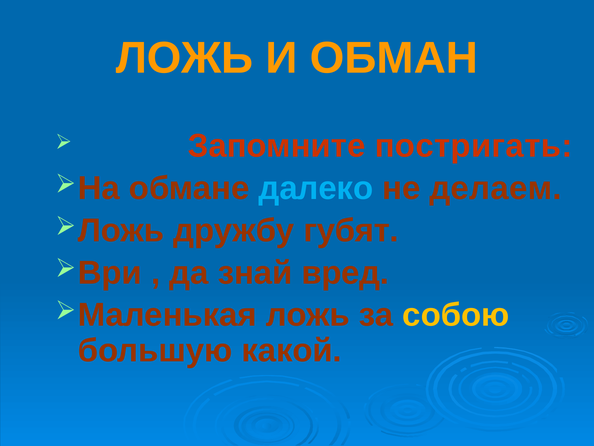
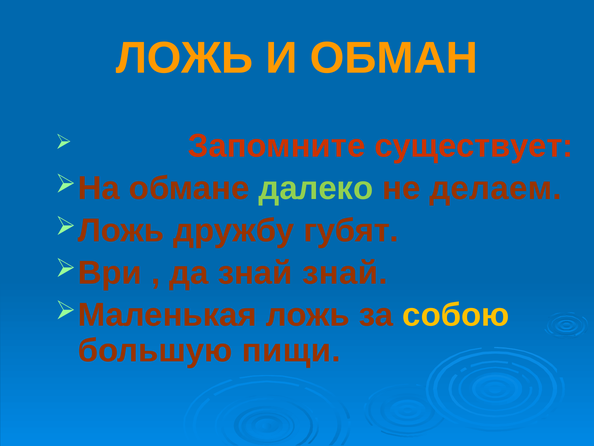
постригать: постригать -> существует (474, 146)
далеко colour: light blue -> light green (316, 188)
знай вред: вред -> знай (345, 272)
какой: какой -> пищи (291, 350)
